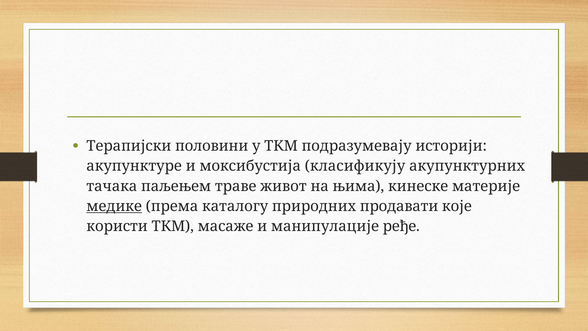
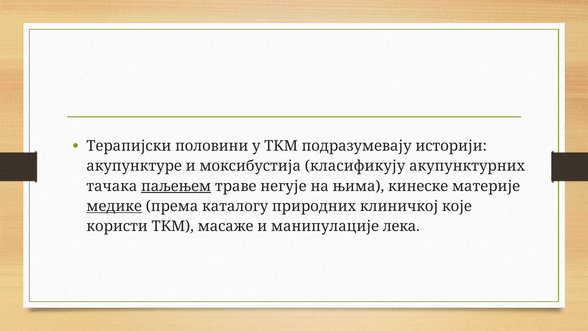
паљењем underline: none -> present (176, 186)
живот: живот -> негује (283, 186)
продавати: продавати -> клиничкој (399, 206)
ређе: ређе -> лека (401, 226)
